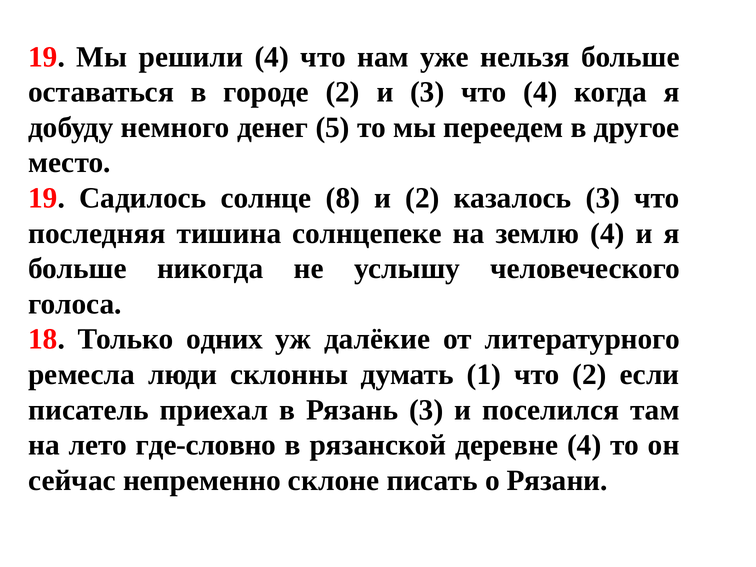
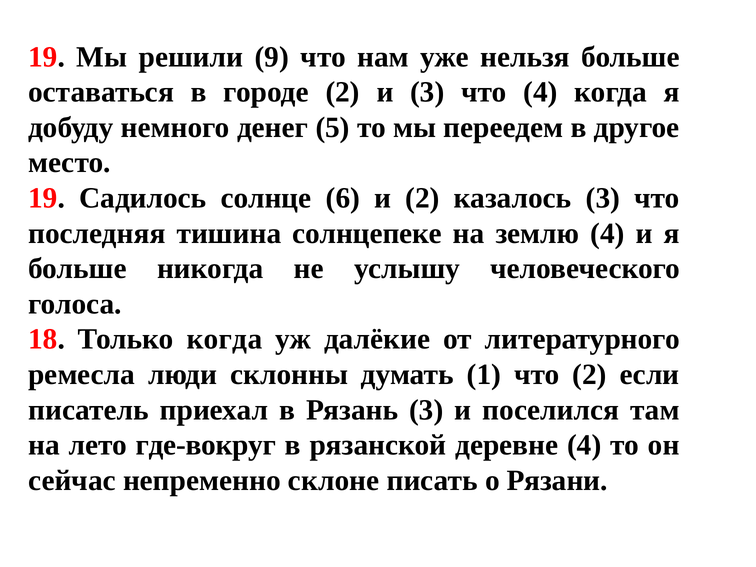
решили 4: 4 -> 9 (272, 57)
8: 8 -> 6 (343, 198)
Только одних: одних -> когда (224, 339)
где-словно: где-словно -> где-вокруг (206, 445)
